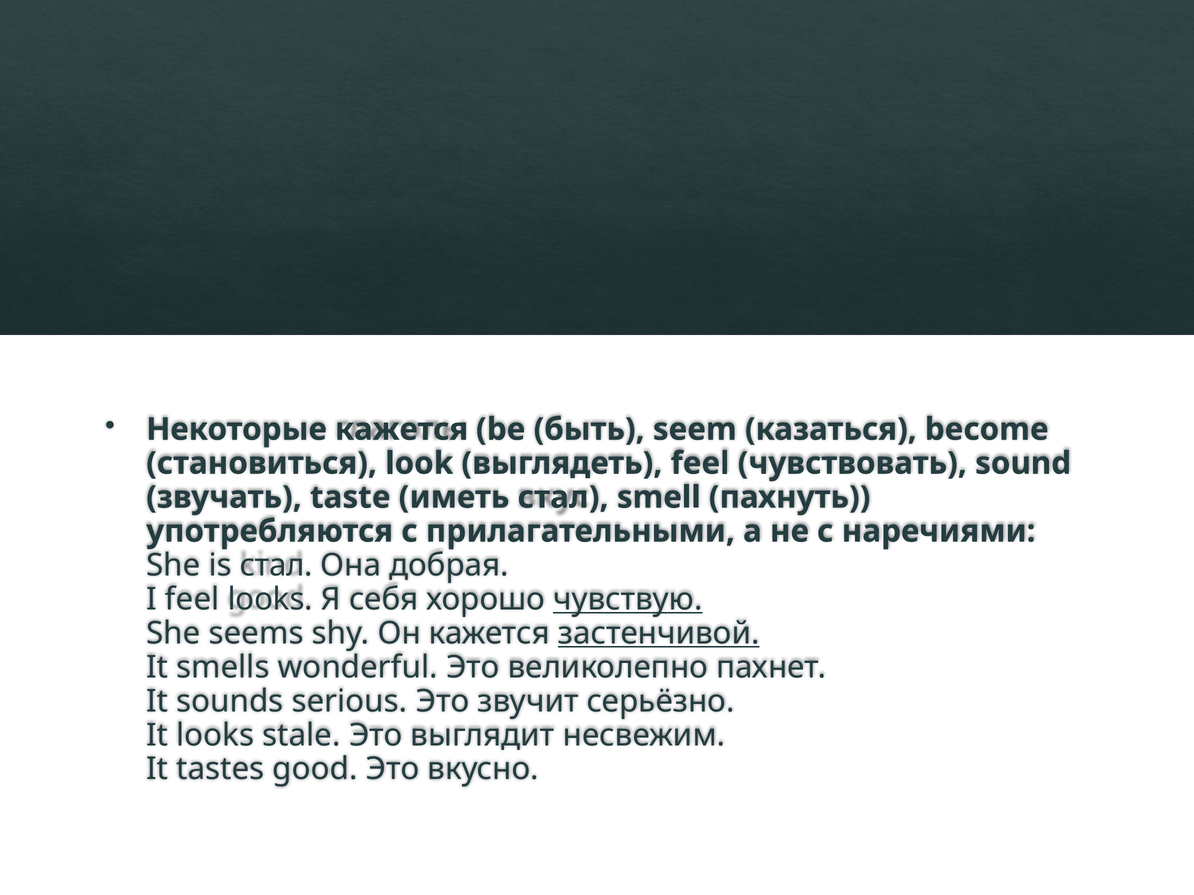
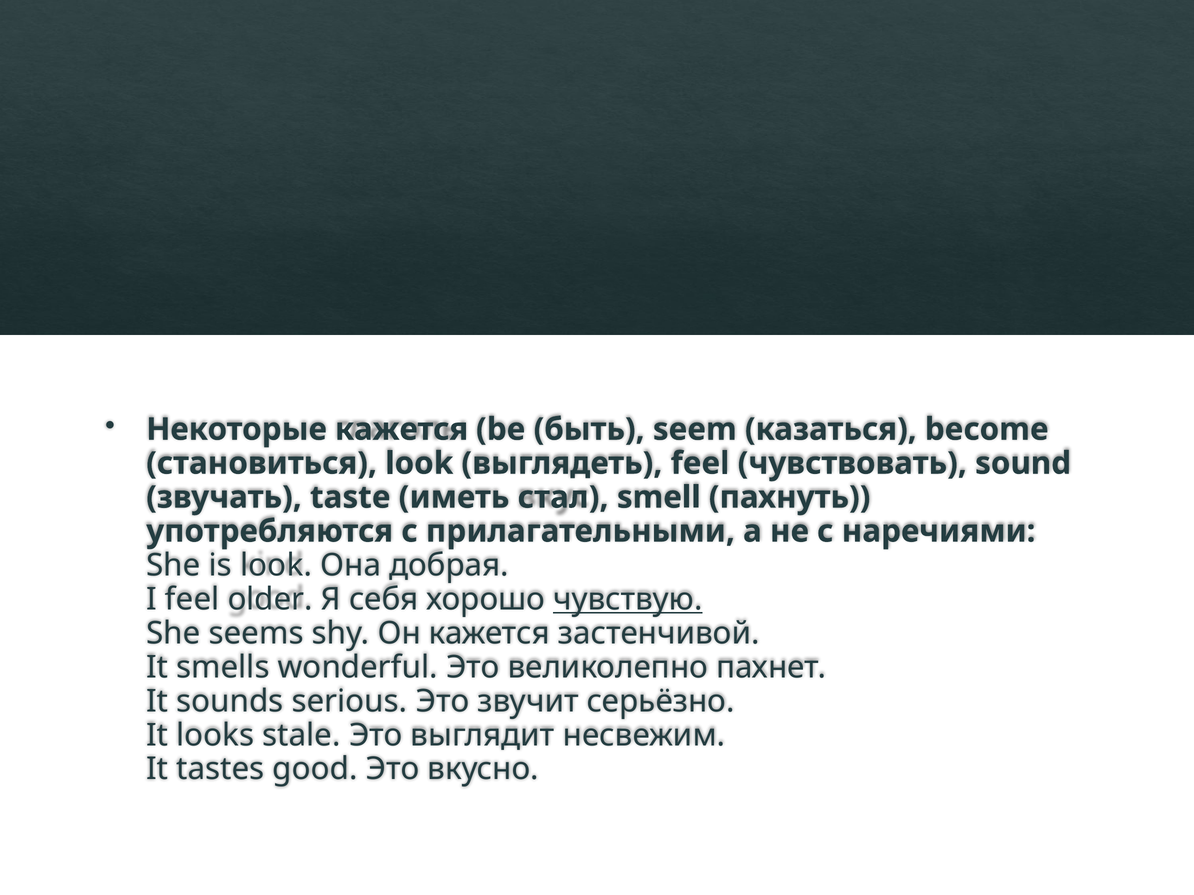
is стал: стал -> look (276, 566)
feel looks: looks -> older (270, 600)
застенчивой underline: present -> none (659, 634)
